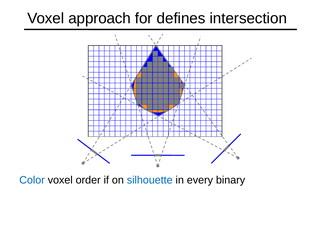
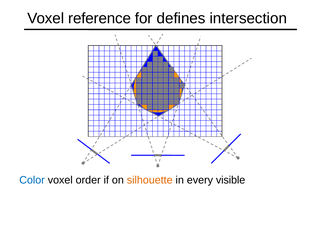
approach: approach -> reference (100, 18)
silhouette colour: blue -> orange (150, 180)
binary: binary -> visible (231, 180)
